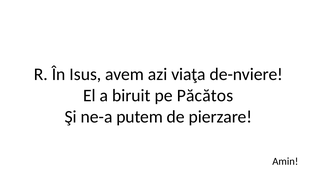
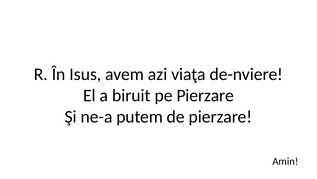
pe Păcătos: Păcătos -> Pierzare (205, 95)
